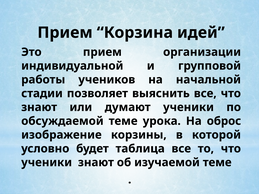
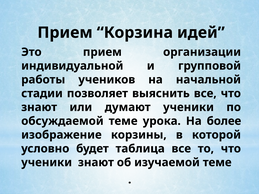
оброс: оброс -> более (224, 121)
